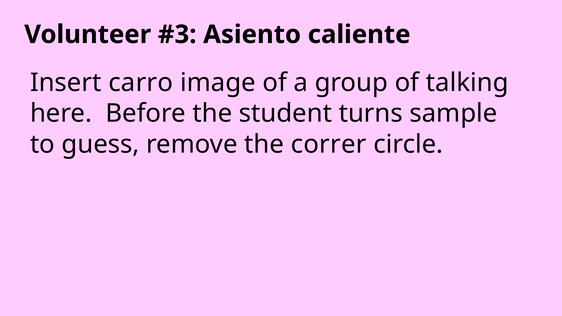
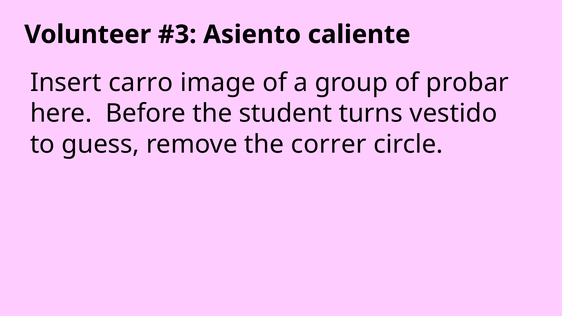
talking: talking -> probar (467, 83)
sample: sample -> vestido (453, 113)
